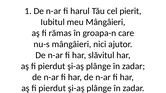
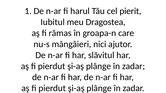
meu Mângâieri: Mângâieri -> Dragostea (106, 22)
